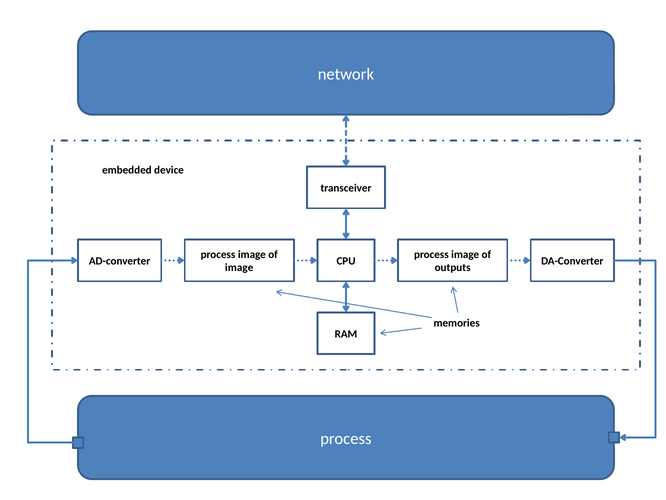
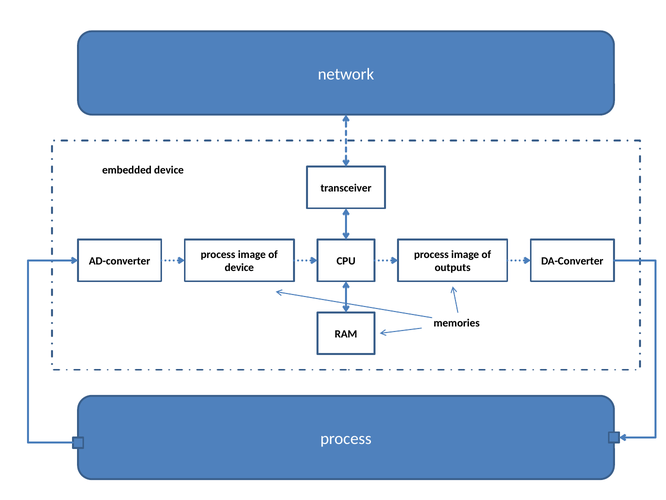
image: image -> device (239, 268)
